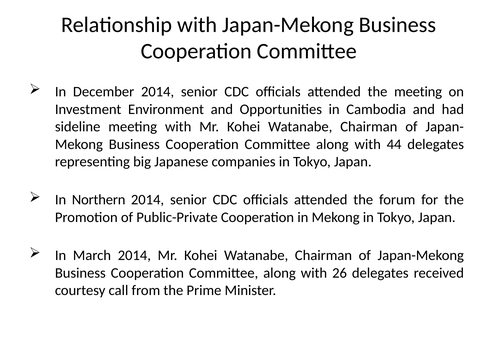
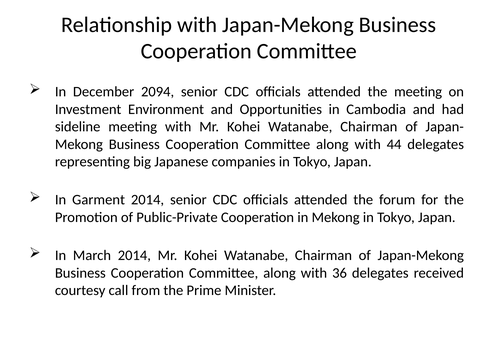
December 2014: 2014 -> 2094 (158, 92)
Northern: Northern -> Garment (99, 200)
26: 26 -> 36 (340, 273)
